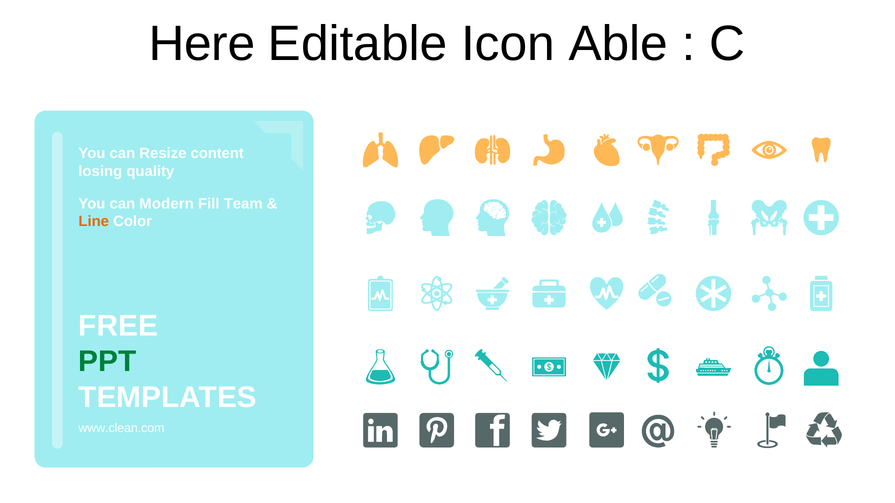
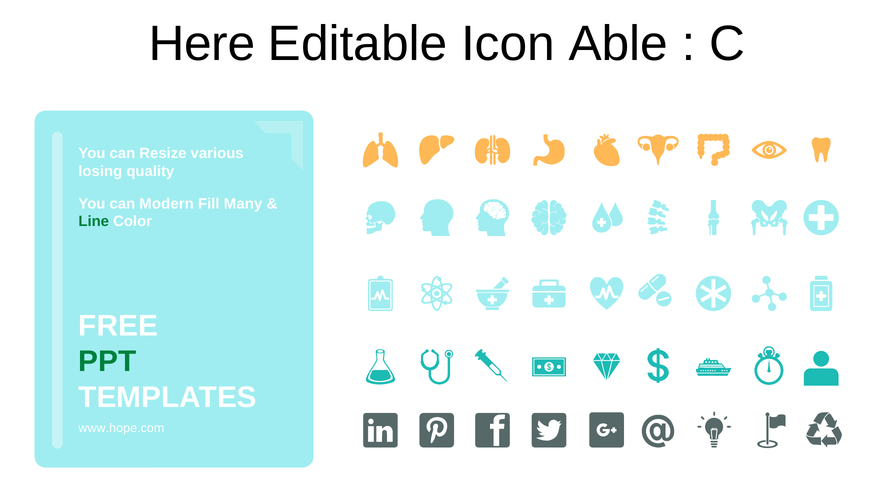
content: content -> various (217, 154)
Team: Team -> Many (243, 204)
Line colour: orange -> green (94, 222)
www.clean.com: www.clean.com -> www.hope.com (121, 429)
